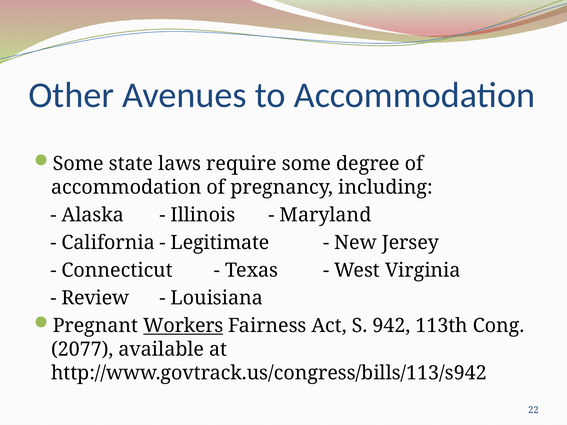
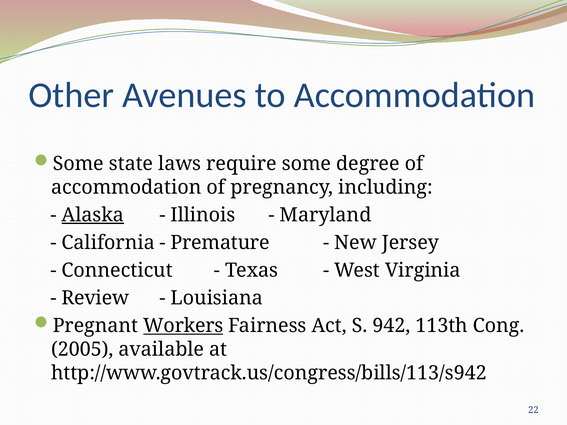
Alaska underline: none -> present (93, 215)
Legitimate: Legitimate -> Premature (220, 243)
2077: 2077 -> 2005 (82, 349)
